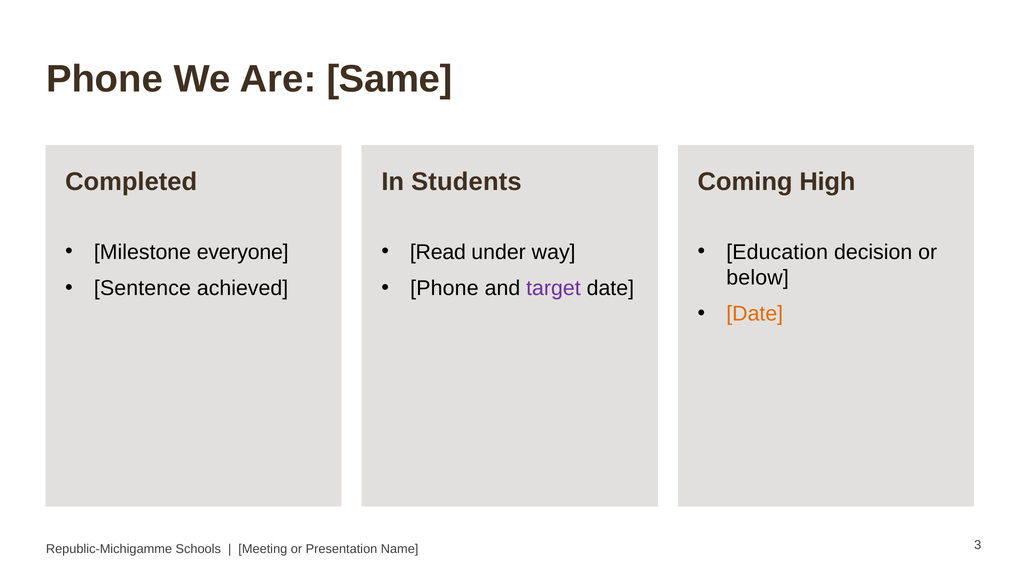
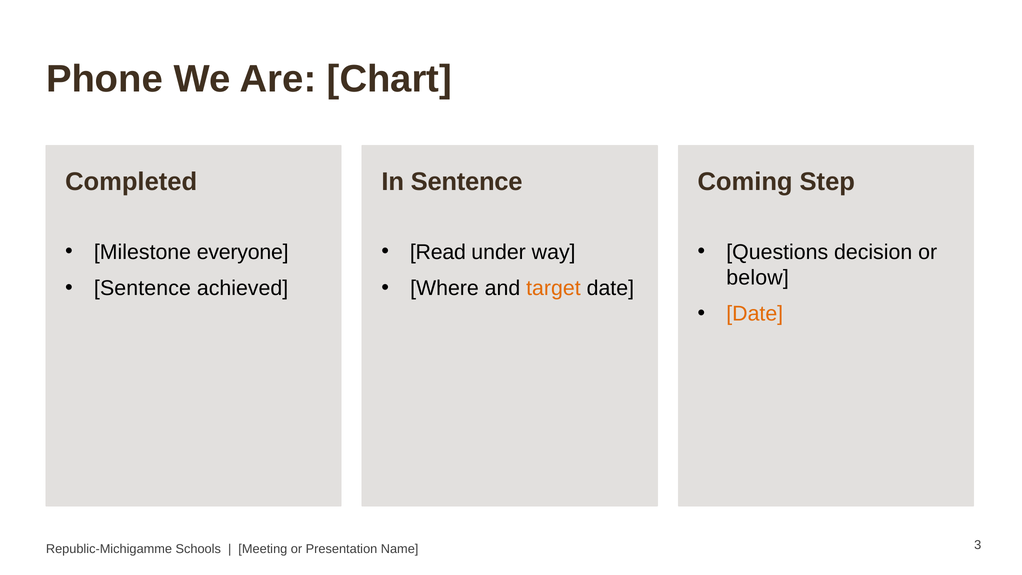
Same: Same -> Chart (389, 79)
In Students: Students -> Sentence (467, 182)
High: High -> Step (827, 182)
Education: Education -> Questions (777, 252)
Phone: Phone -> Where (444, 288)
target colour: purple -> orange (553, 288)
